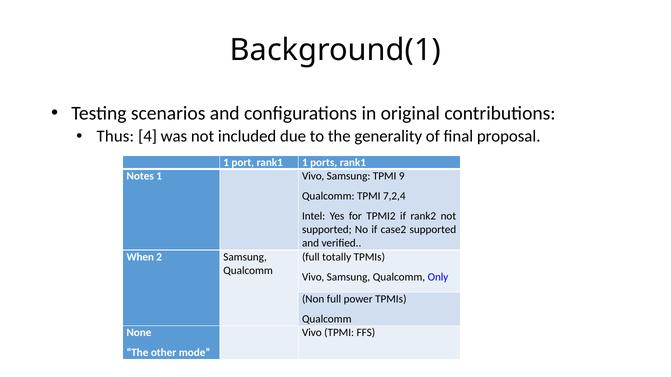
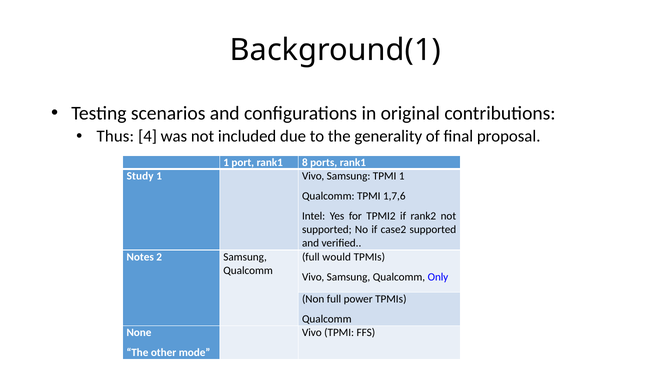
rank1 1: 1 -> 8 (305, 163)
Notes: Notes -> Study (140, 176)
TPMI 9: 9 -> 1 (402, 176)
7,2,4: 7,2,4 -> 1,7,6 (394, 196)
When: When -> Notes (140, 257)
totally: totally -> would (337, 257)
